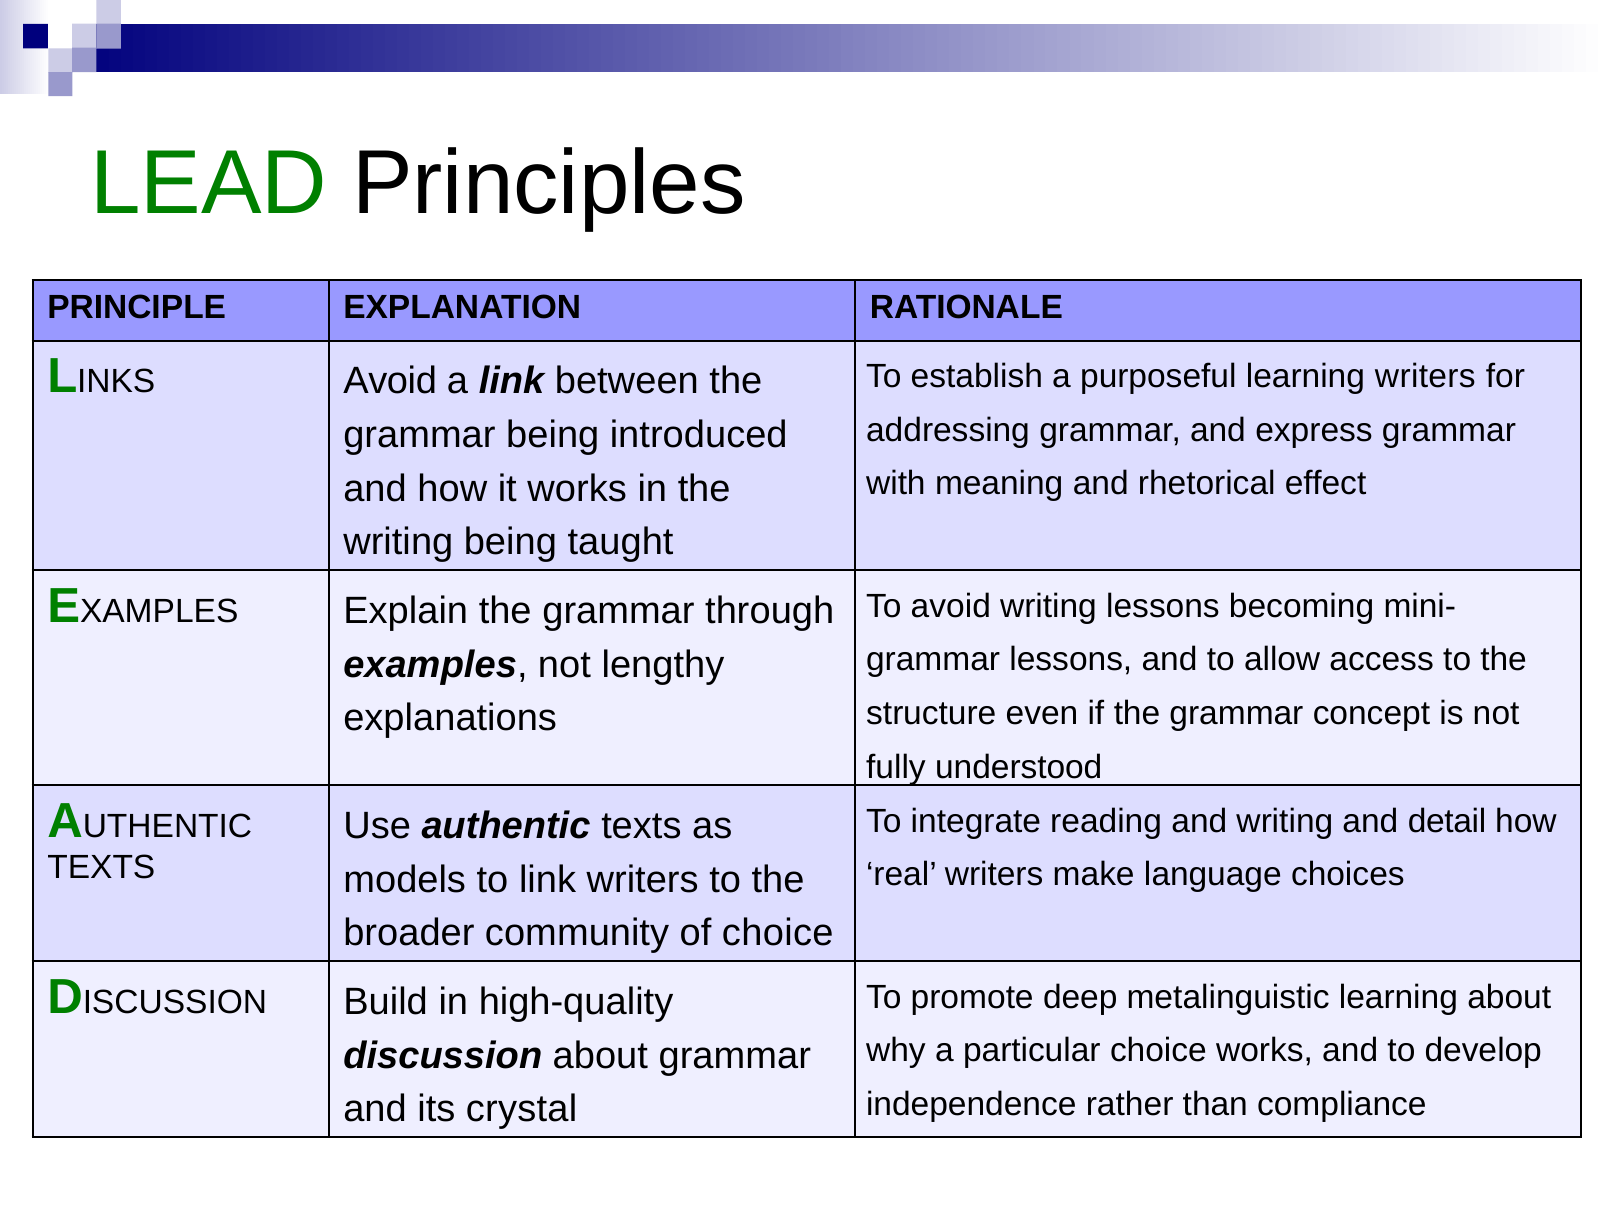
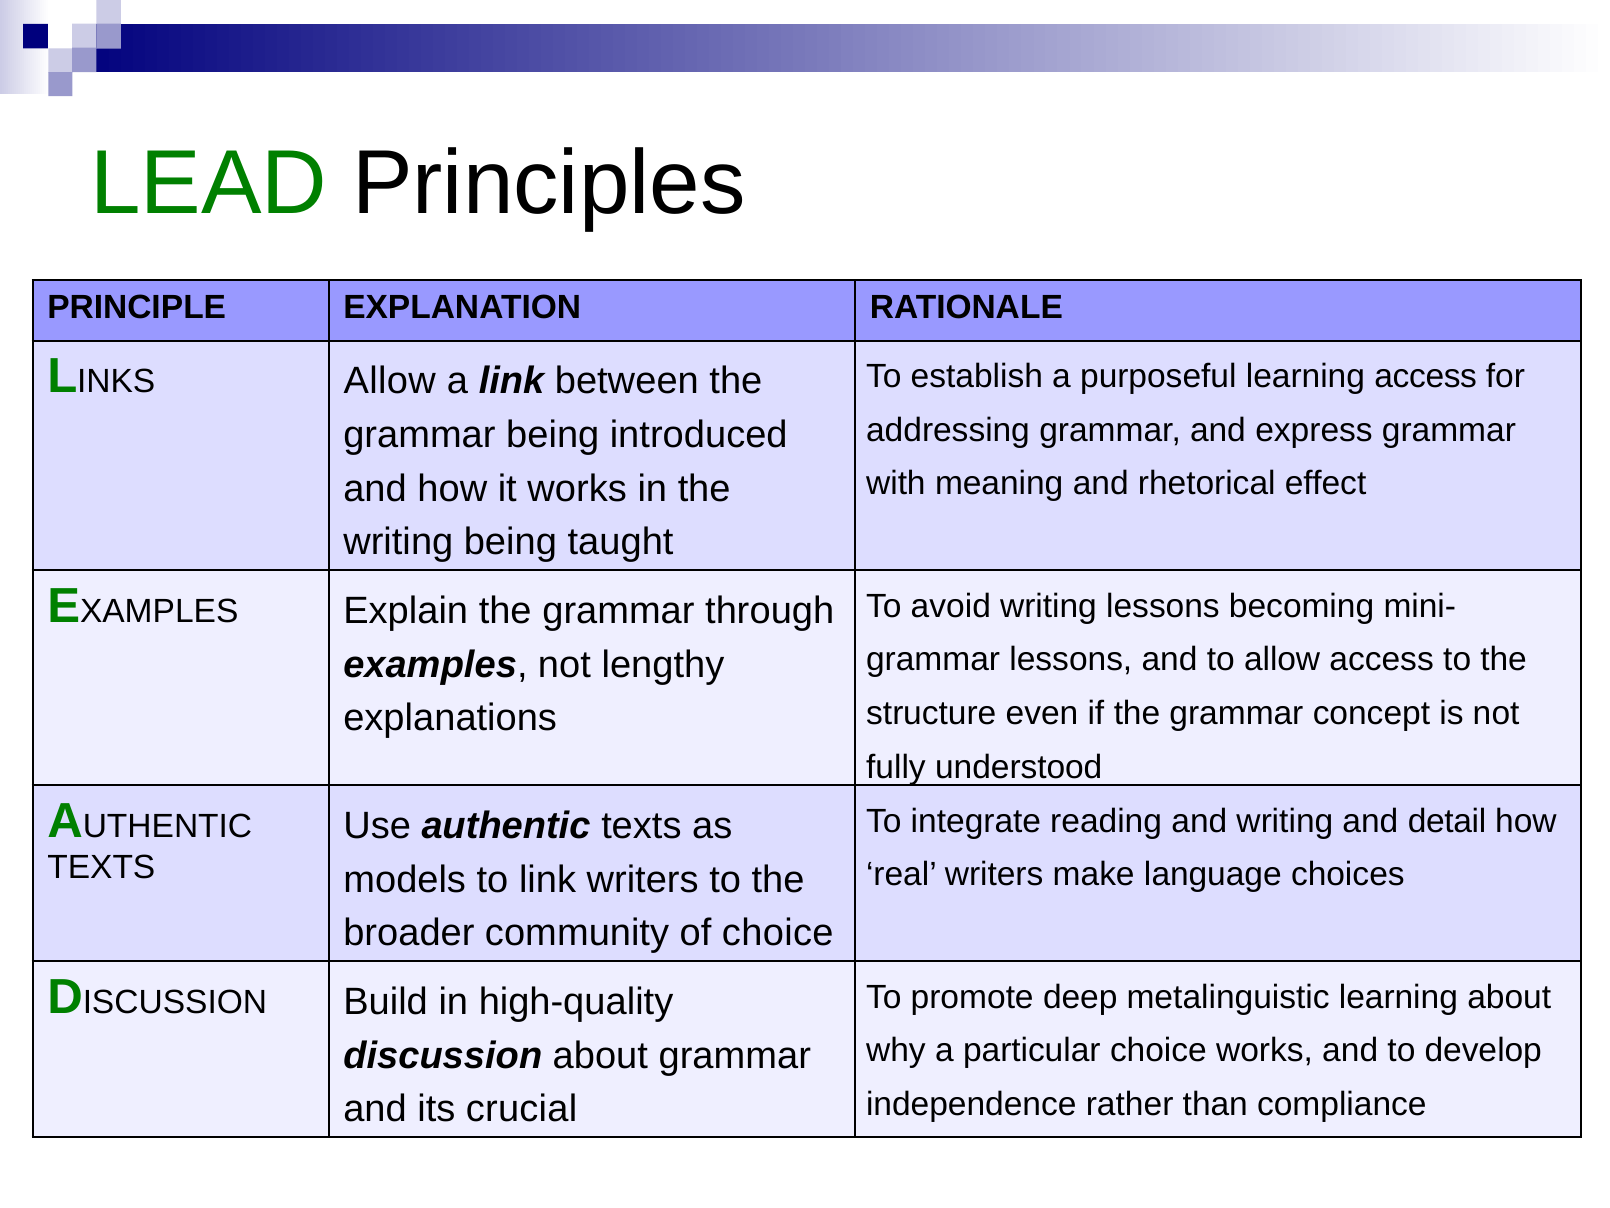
Avoid: Avoid -> Allow (390, 381)
learning writers: writers -> access (1426, 376)
crystal: crystal -> crucial (522, 1109)
